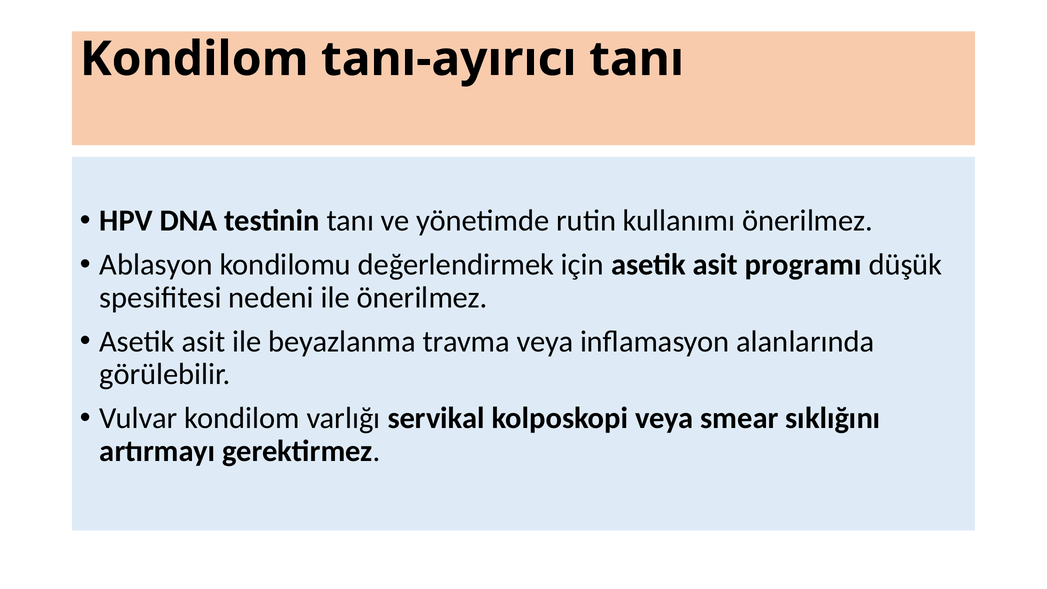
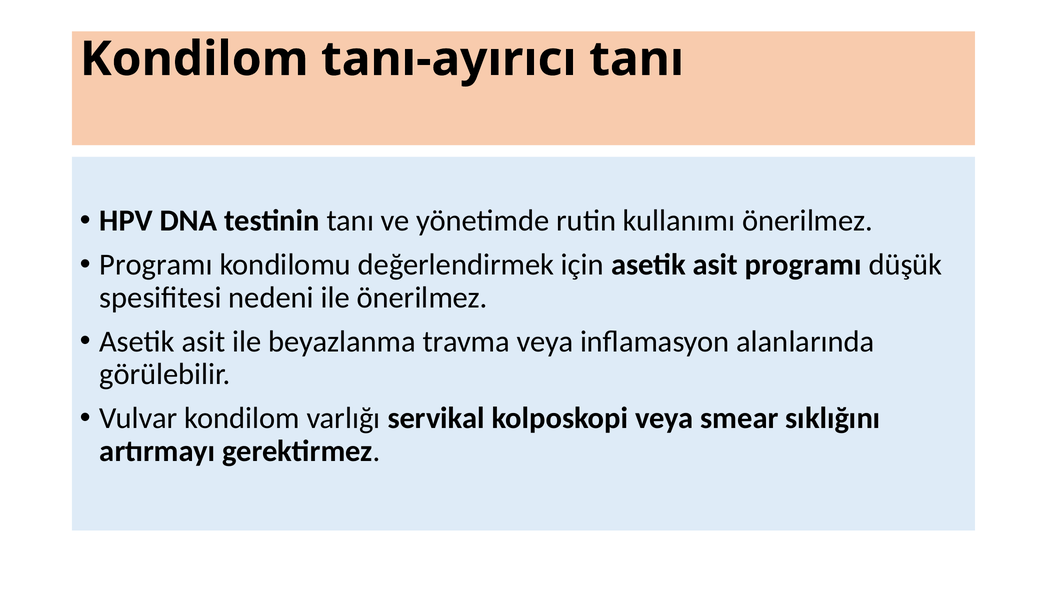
Ablasyon: Ablasyon -> Programı (156, 265)
